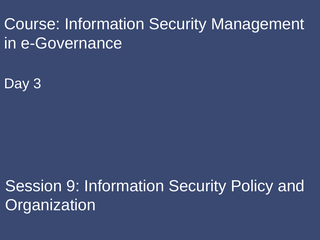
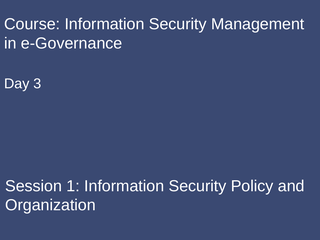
9: 9 -> 1 (73, 186)
